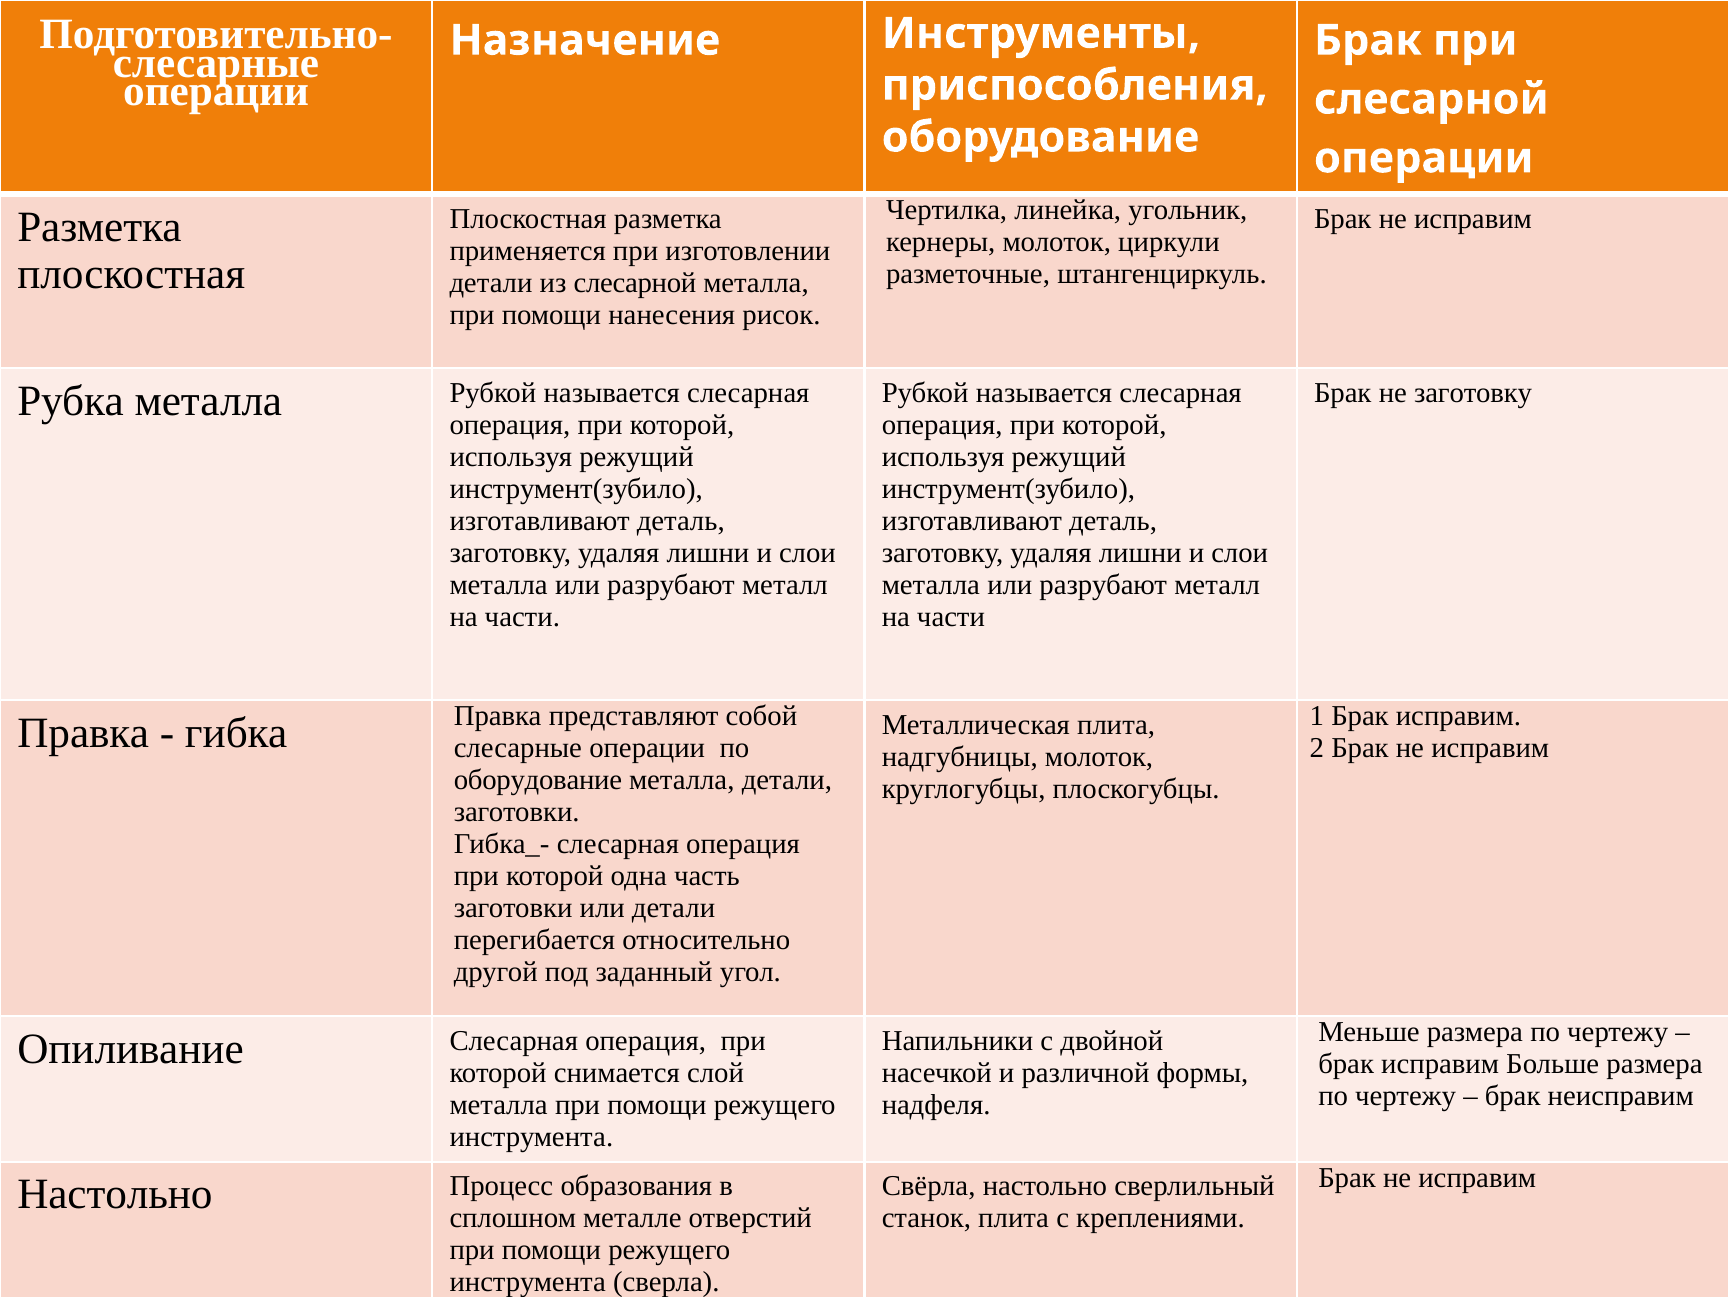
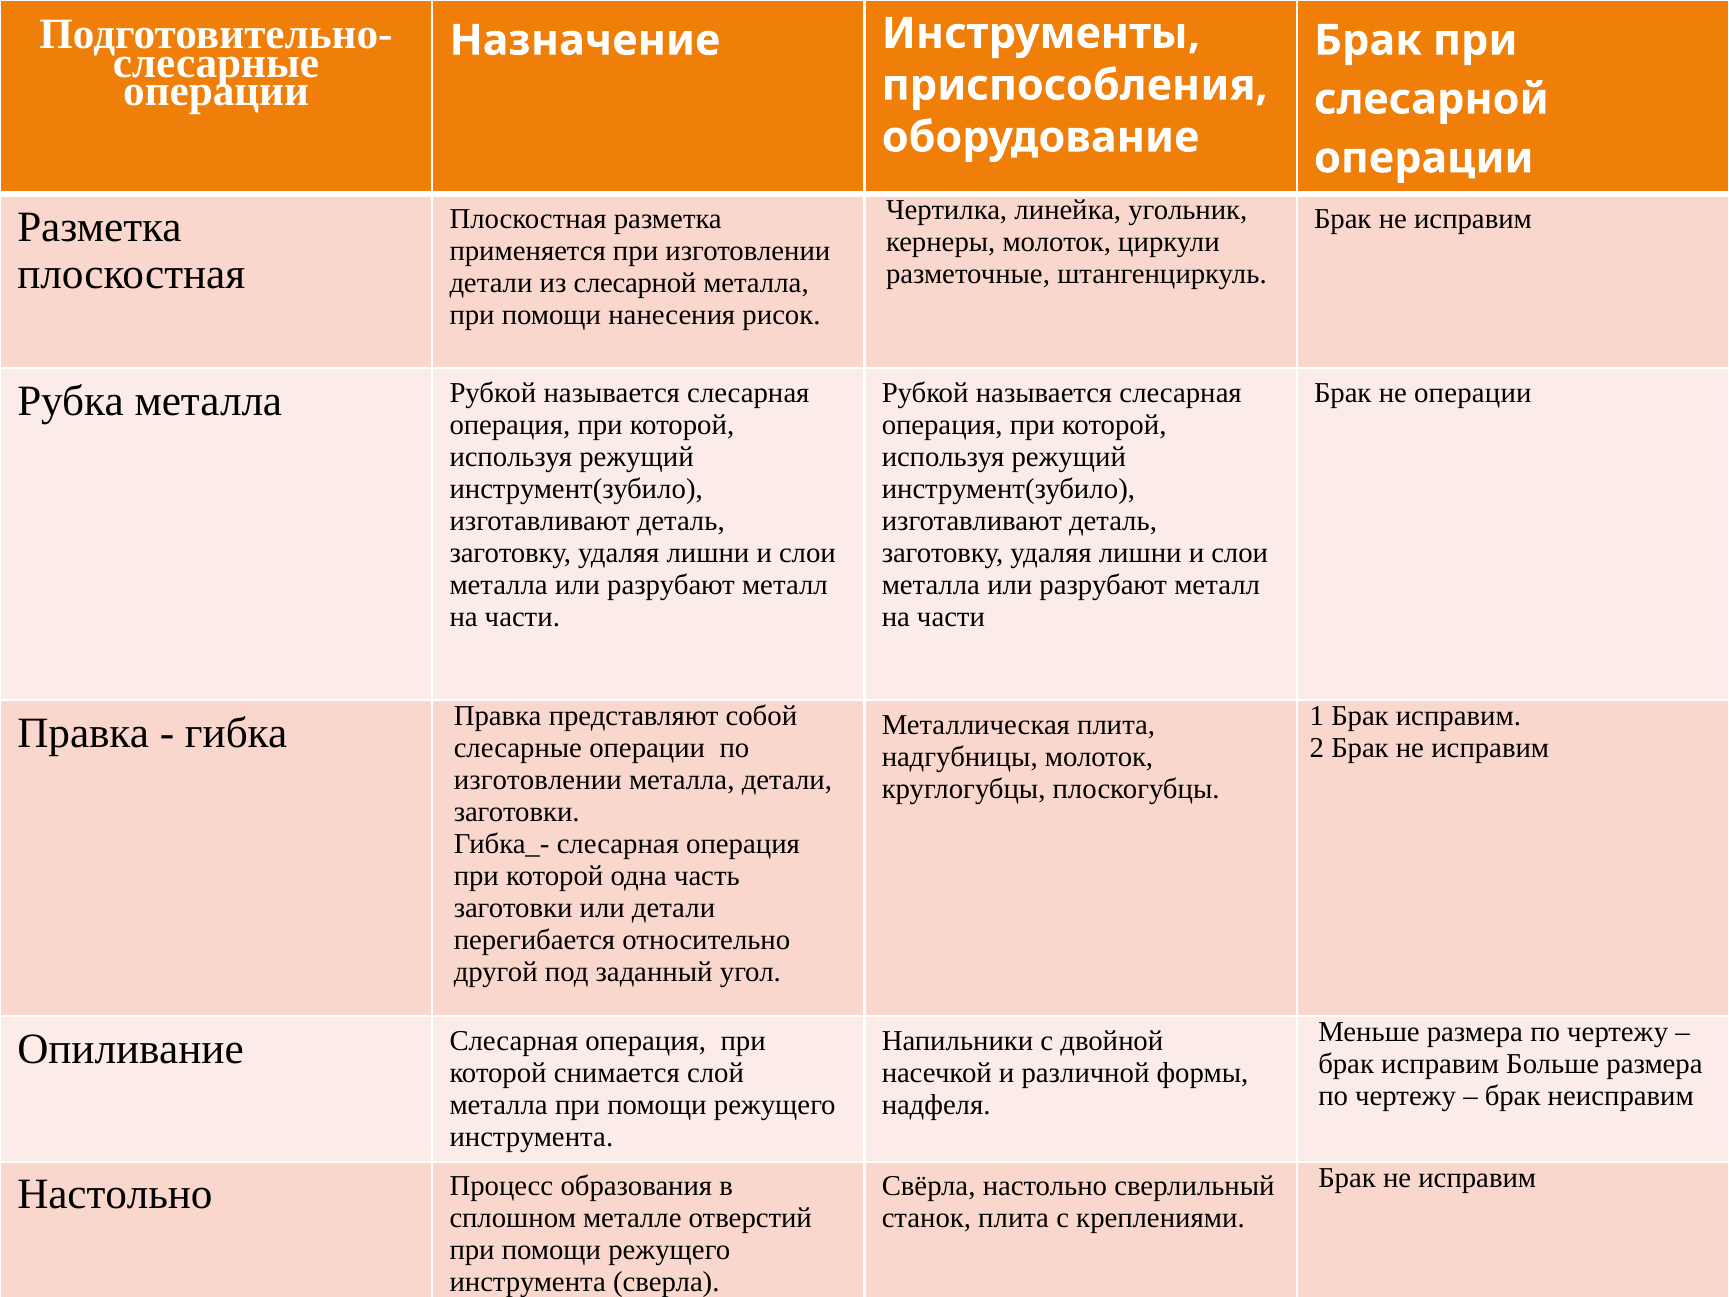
не заготовку: заготовку -> операции (1473, 393)
оборудование: оборудование -> изготовлении (538, 780)
